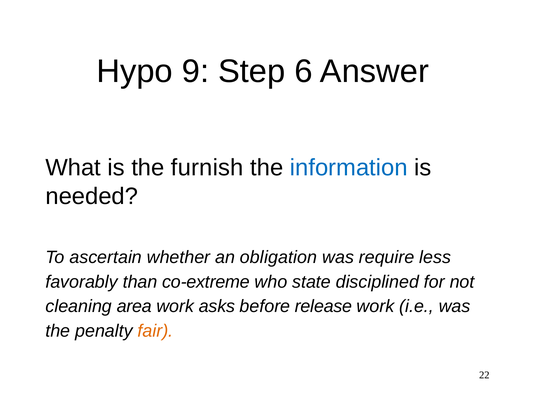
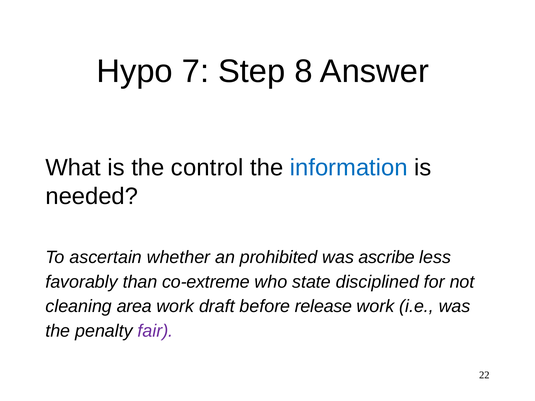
9: 9 -> 7 (195, 71)
6: 6 -> 8 (303, 71)
furnish: furnish -> control (207, 168)
obligation: obligation -> prohibited (279, 257)
require: require -> ascribe (387, 257)
asks: asks -> draft (217, 307)
fair colour: orange -> purple (155, 331)
